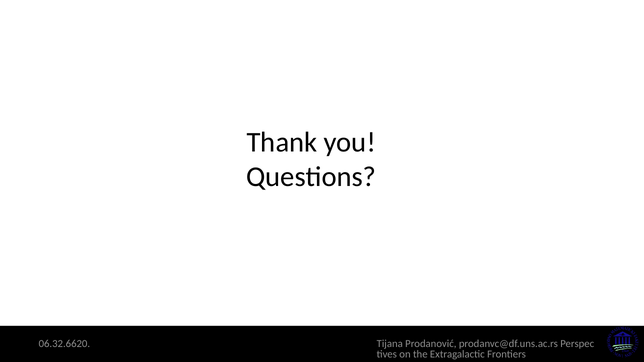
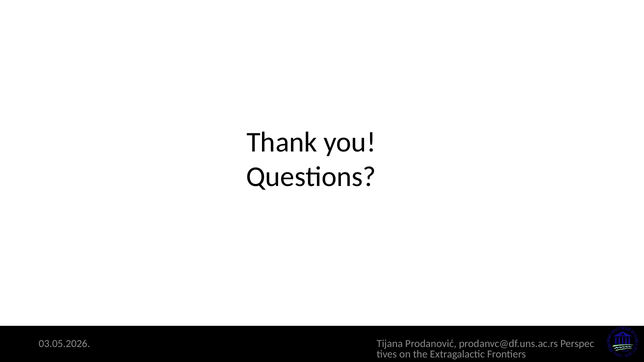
06.32.6620: 06.32.6620 -> 03.05.2026 (64, 344)
